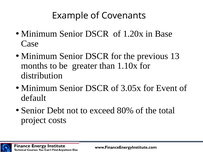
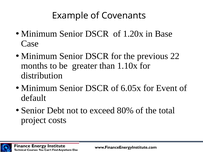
13: 13 -> 22 (175, 56)
3.05x: 3.05x -> 6.05x (131, 88)
